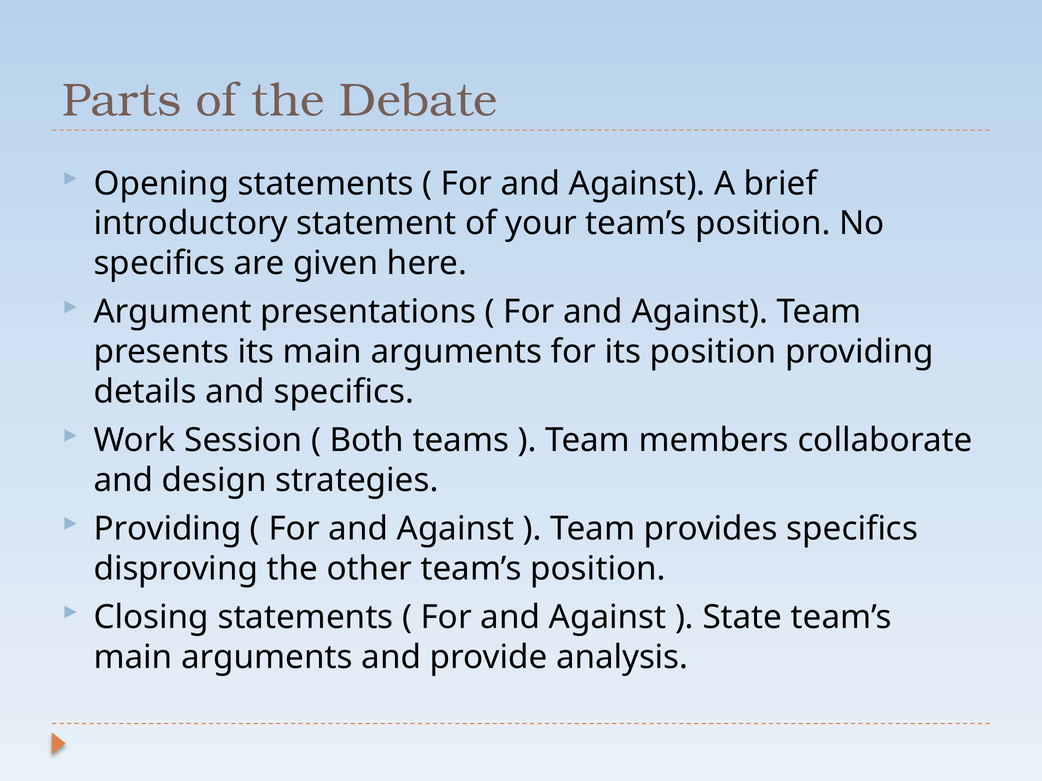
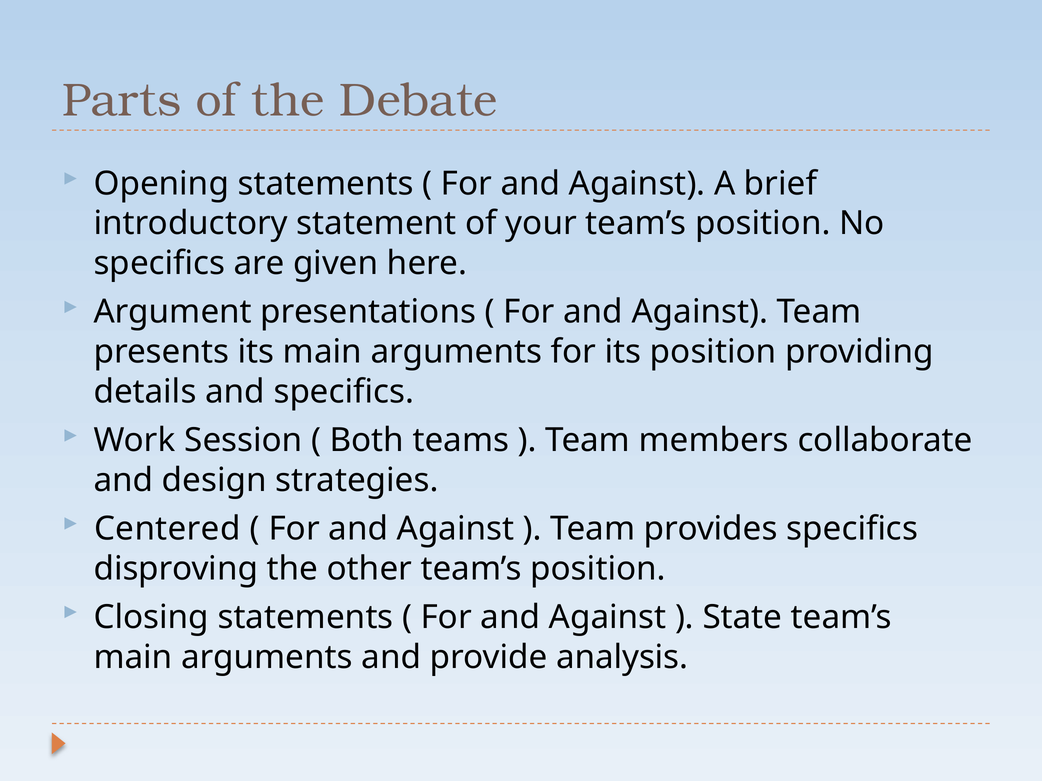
Providing: Providing -> Centered (167, 529)
